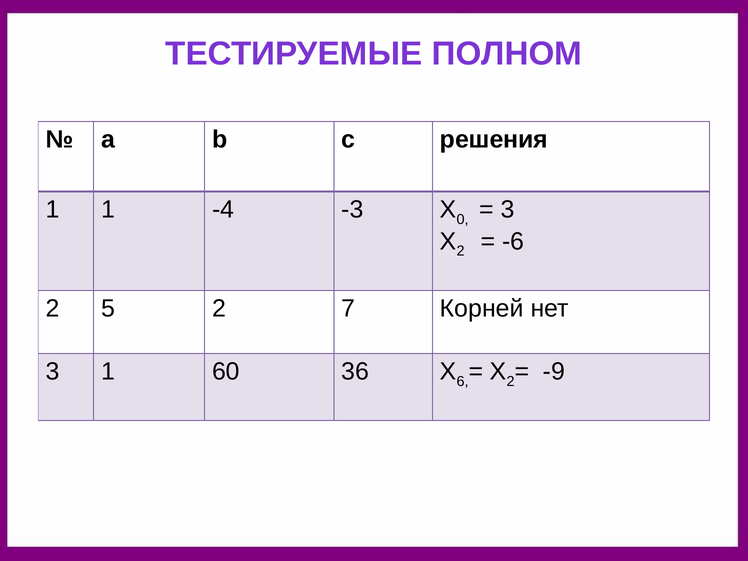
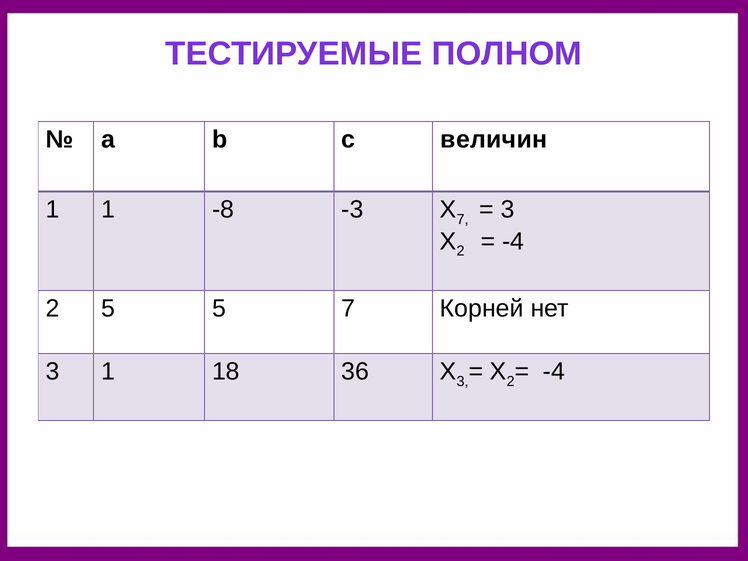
решения: решения -> величин (494, 140)
-4: -4 -> -8 (223, 210)
0: 0 -> 7 (463, 219)
-6: -6 -> -4 (513, 241)
5 2: 2 -> 5 (219, 309)
60: 60 -> 18 (226, 372)
6: 6 -> 3 (463, 381)
-9: -9 -> -4 (554, 372)
